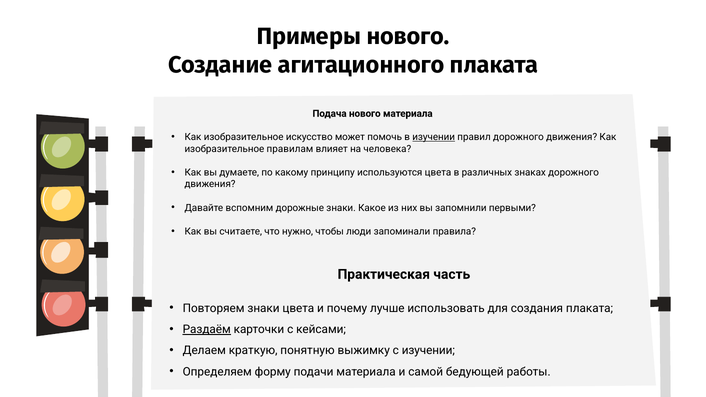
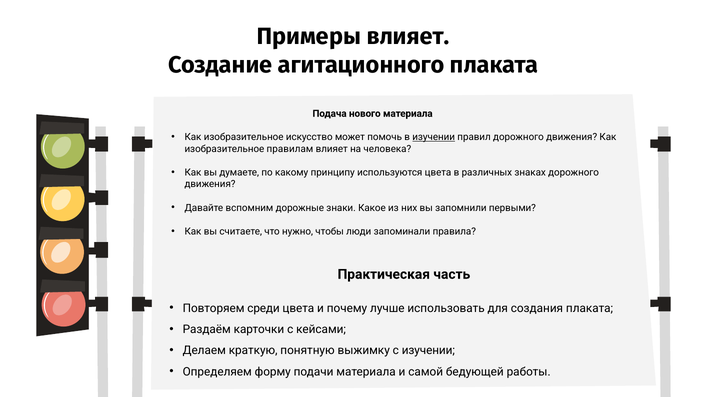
Примеры нового: нового -> влияет (408, 37)
Повторяем знаки: знаки -> среди (264, 308)
Раздаём underline: present -> none (207, 330)
